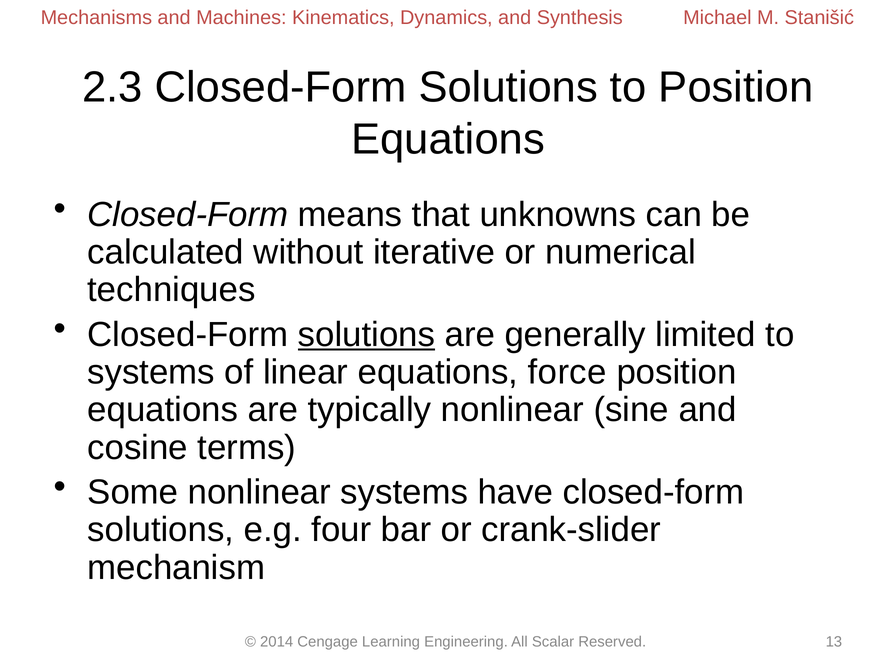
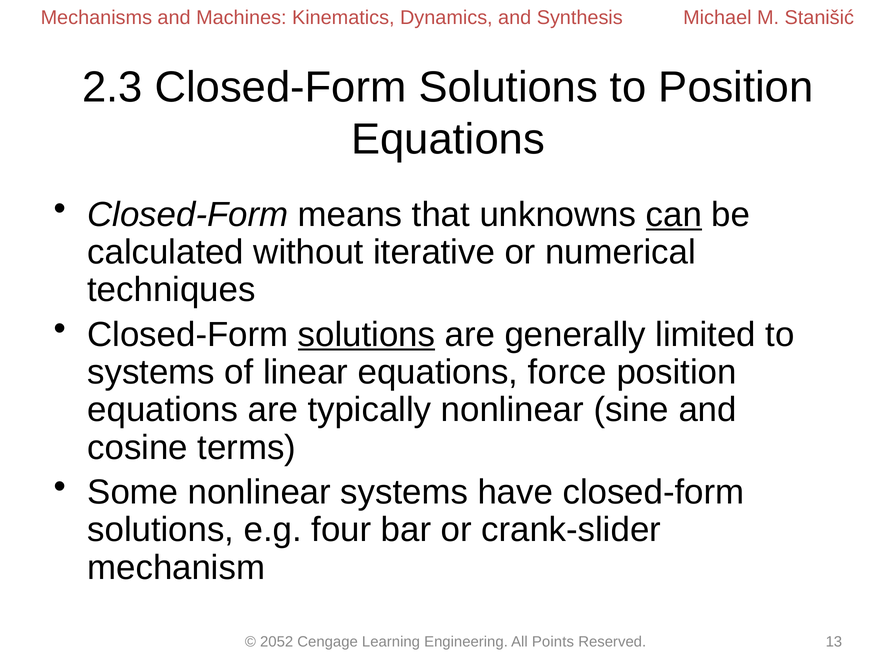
can underline: none -> present (674, 215)
2014: 2014 -> 2052 (277, 642)
Scalar: Scalar -> Points (553, 642)
